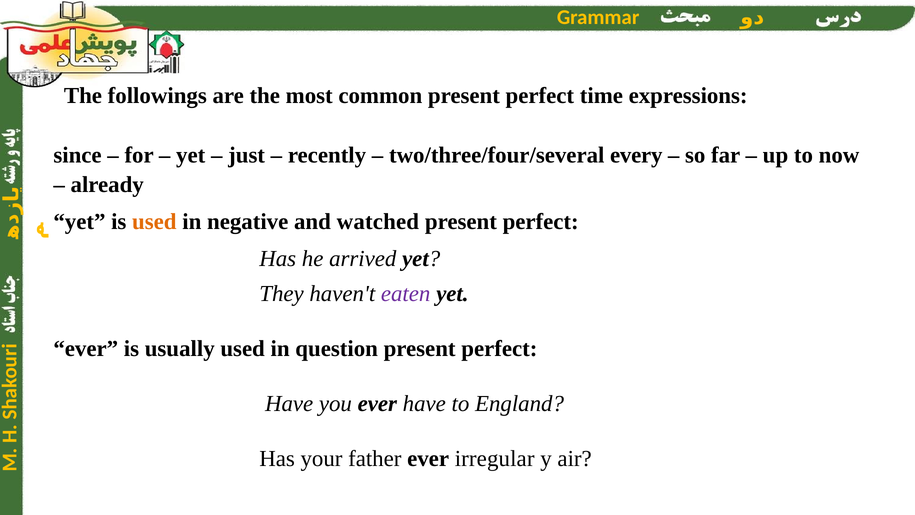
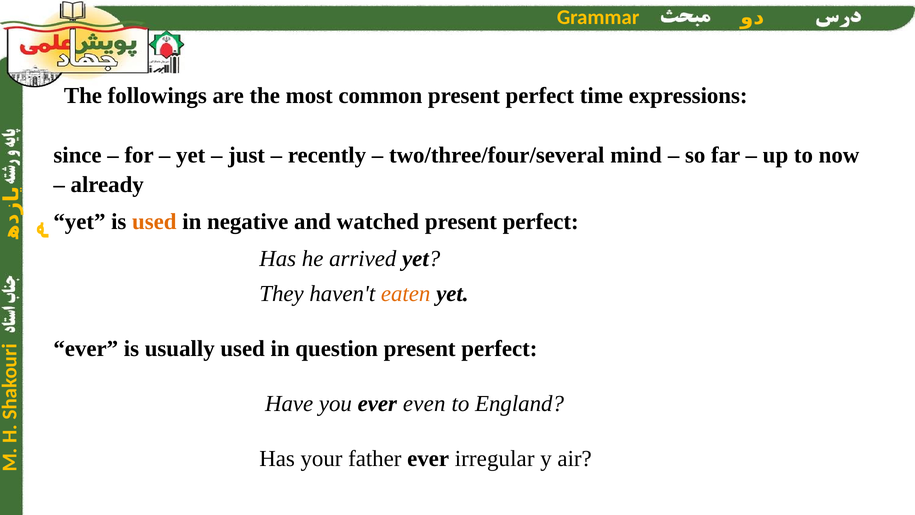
every: every -> mind (636, 155)
eaten colour: purple -> orange (406, 294)
ever have: have -> even (424, 403)
